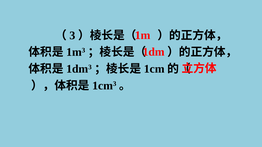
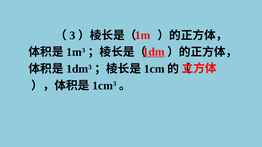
1dm underline: none -> present (154, 52)
